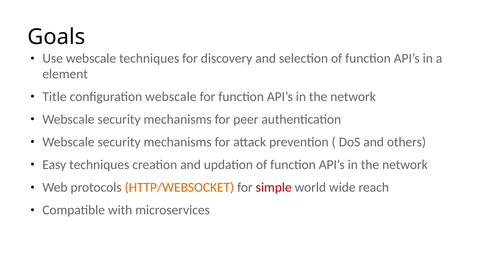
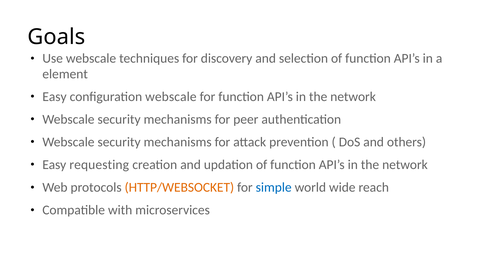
Title: Title -> Easy (54, 97)
Easy techniques: techniques -> requesting (99, 165)
simple colour: red -> blue (274, 187)
